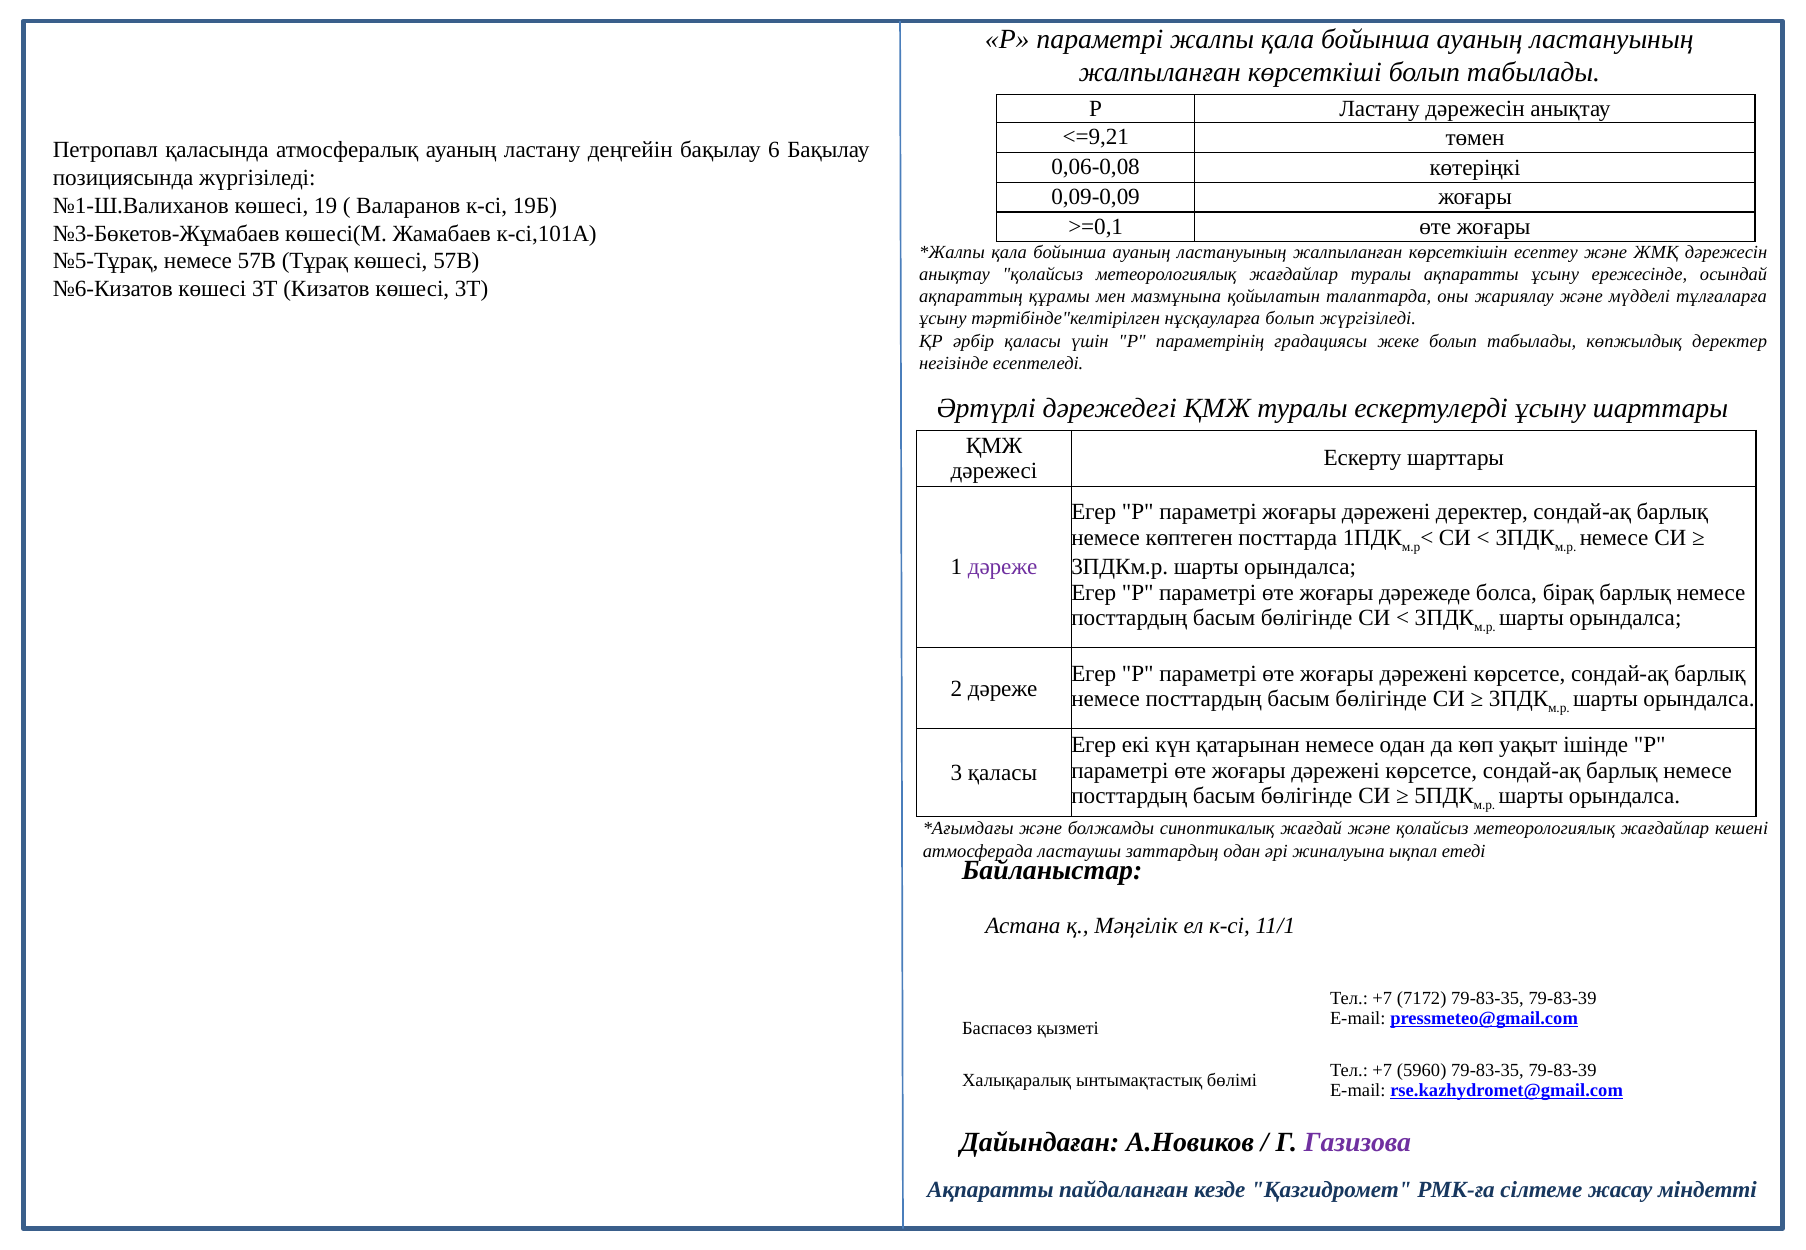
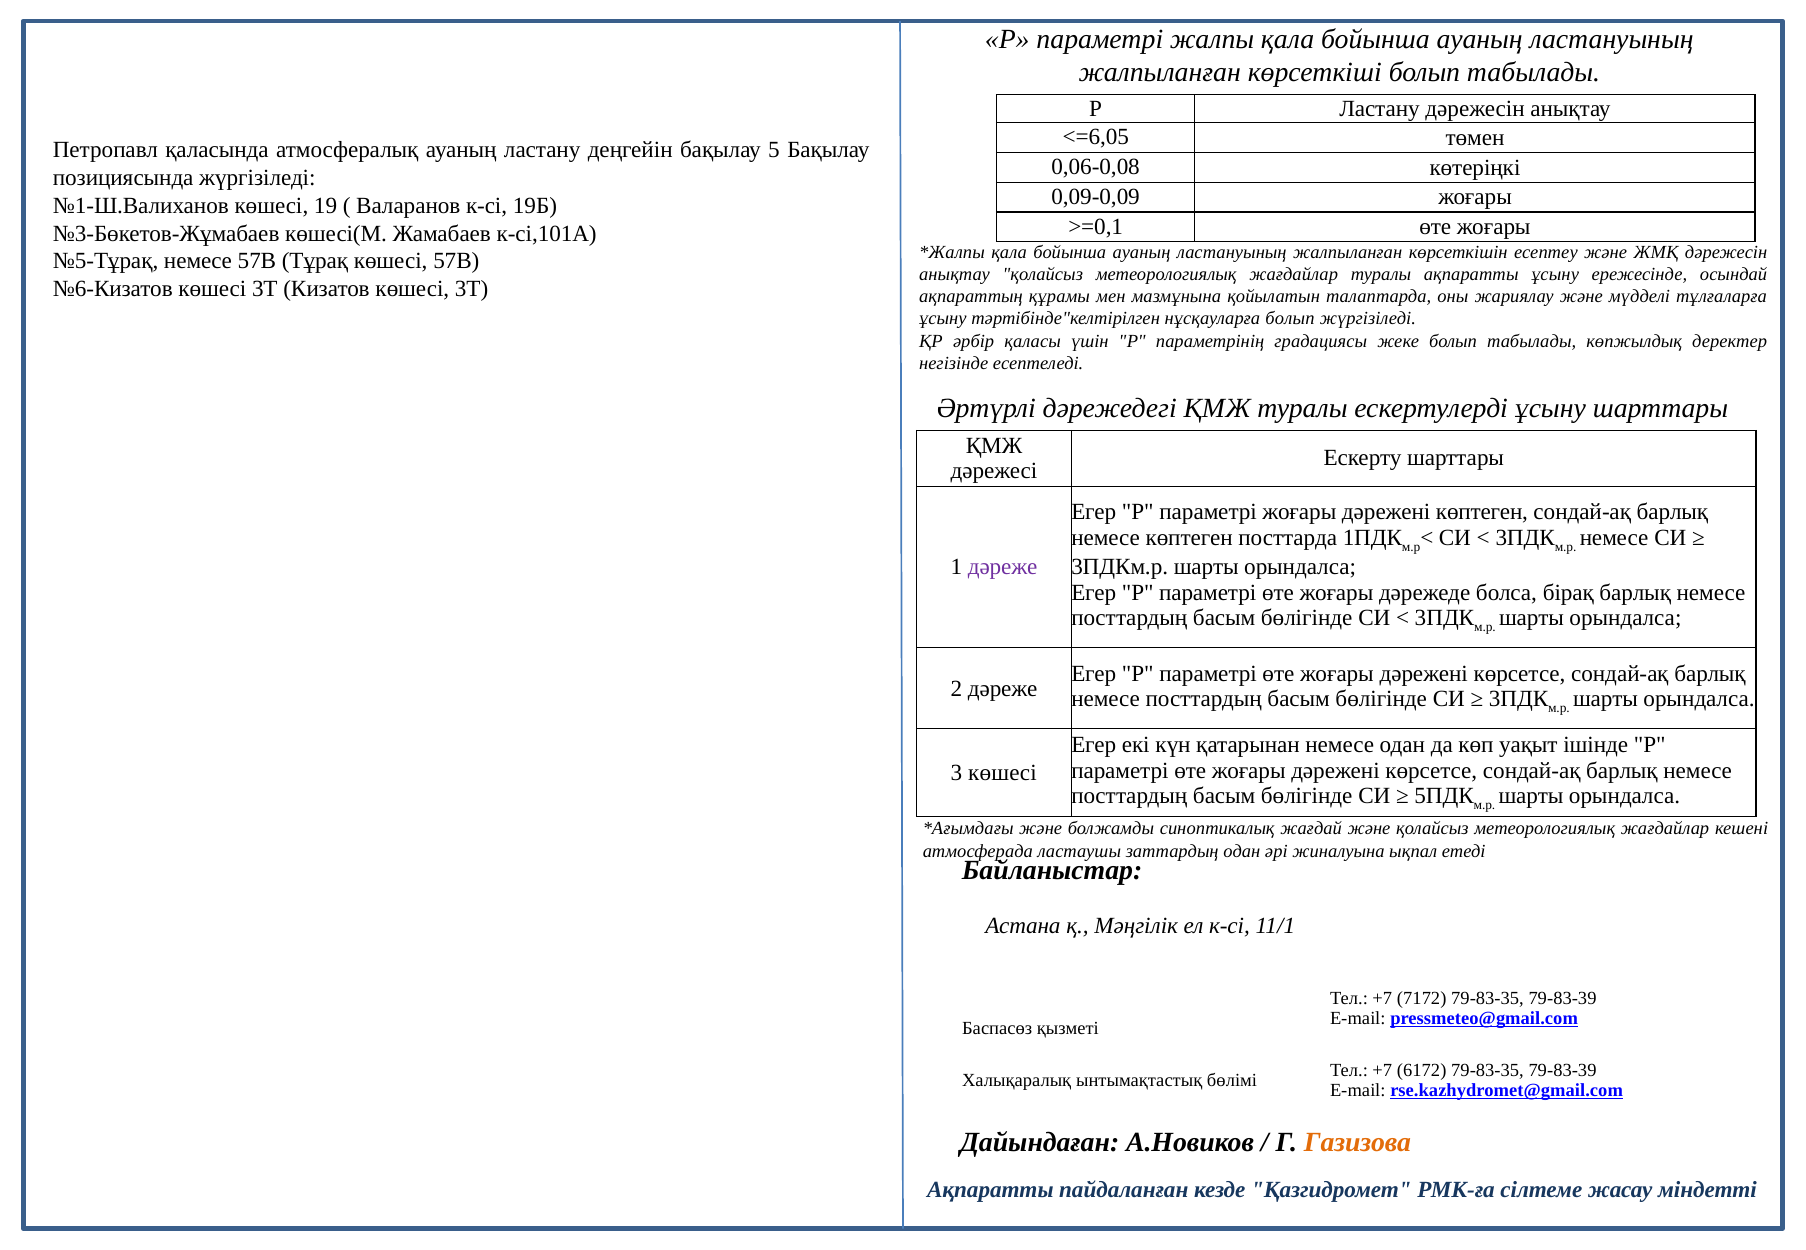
<=9,21: <=9,21 -> <=6,05 (1096, 137)
6: 6 -> 5 (774, 150)
дәрежені деректер: деректер -> көптеген (1482, 512)
3 қаласы: қаласы -> көшесі (1002, 773)
5960: 5960 -> 6172 (1422, 1070)
Газизова colour: purple -> orange (1357, 1142)
